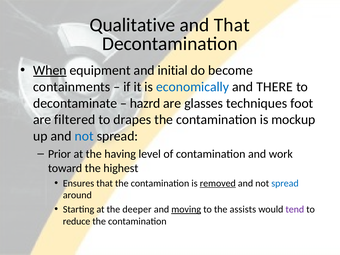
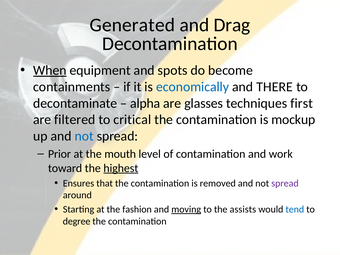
Qualitative: Qualitative -> Generated (132, 25)
and That: That -> Drag (232, 25)
initial: initial -> spots (173, 70)
hazrd: hazrd -> alpha (145, 103)
foot: foot -> first (302, 103)
drapes: drapes -> critical (132, 120)
having: having -> mouth (120, 154)
highest underline: none -> present (121, 168)
removed underline: present -> none (218, 183)
spread colour: blue -> purple (285, 183)
deeper: deeper -> fashion (137, 209)
tend colour: purple -> blue (295, 209)
reduce: reduce -> degree (77, 221)
